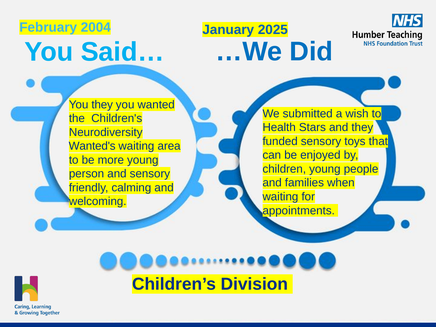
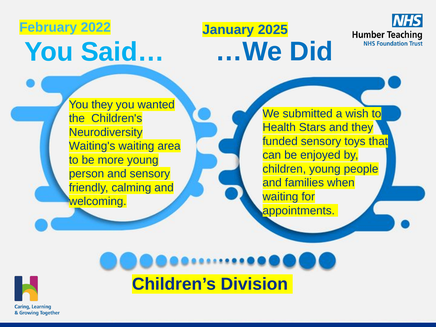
2004: 2004 -> 2022 (96, 27)
Wanted's: Wanted's -> Waiting's (92, 146)
